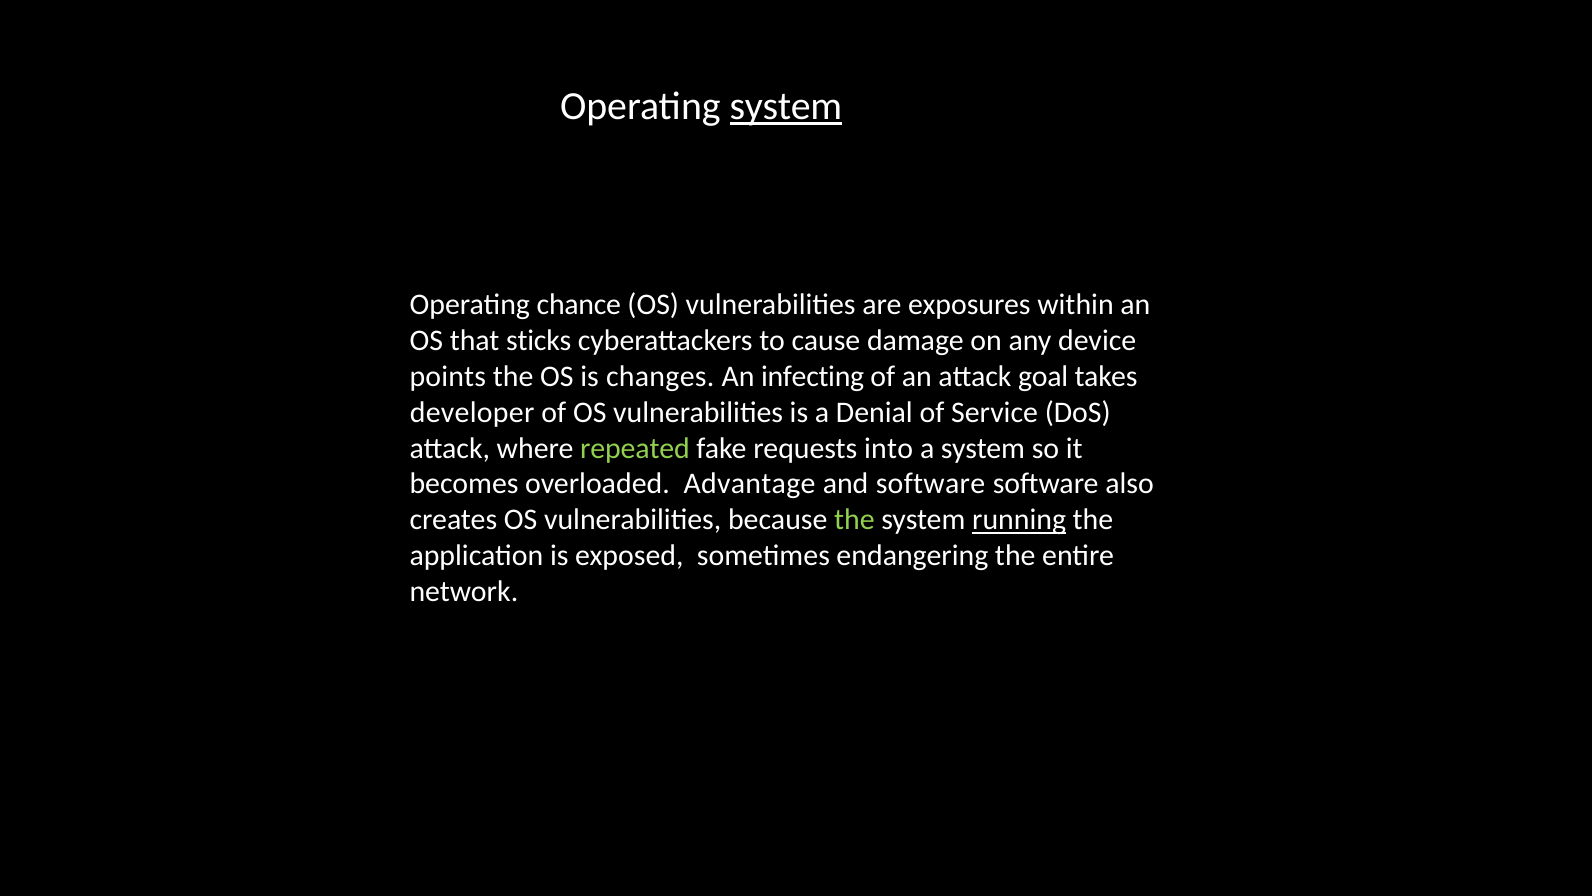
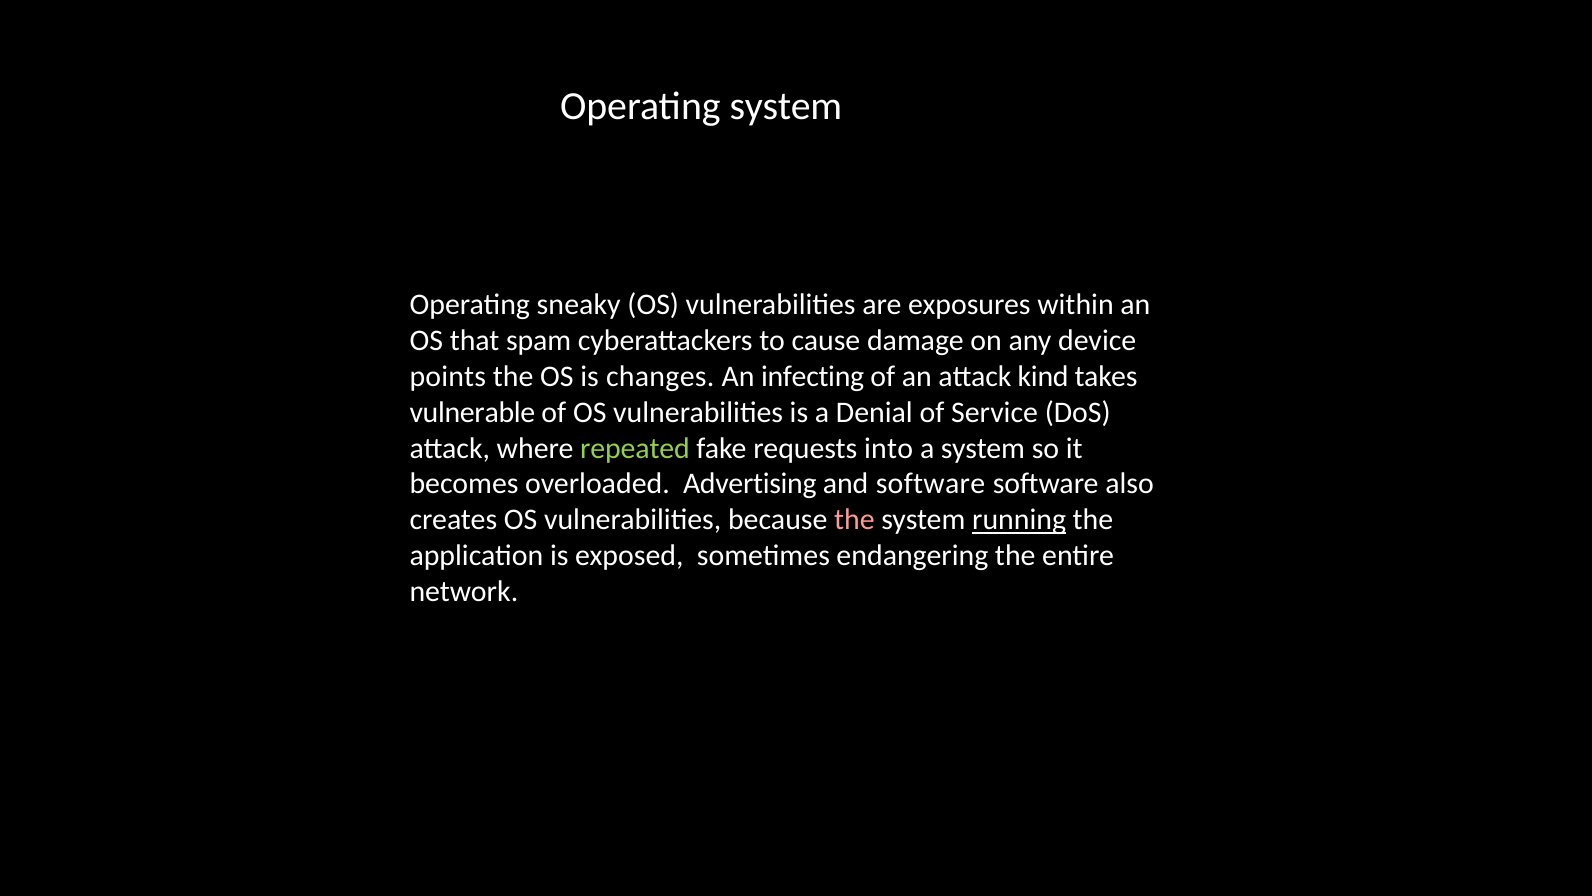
system underline: present -> none (786, 106)
chance: chance -> sneaky (579, 305)
sticks: sticks -> spam (539, 341)
goal: goal -> kind (1043, 376)
developer: developer -> vulnerable (472, 412)
Advantage: Advantage -> Advertising (750, 484)
the colour: light green -> pink (854, 520)
